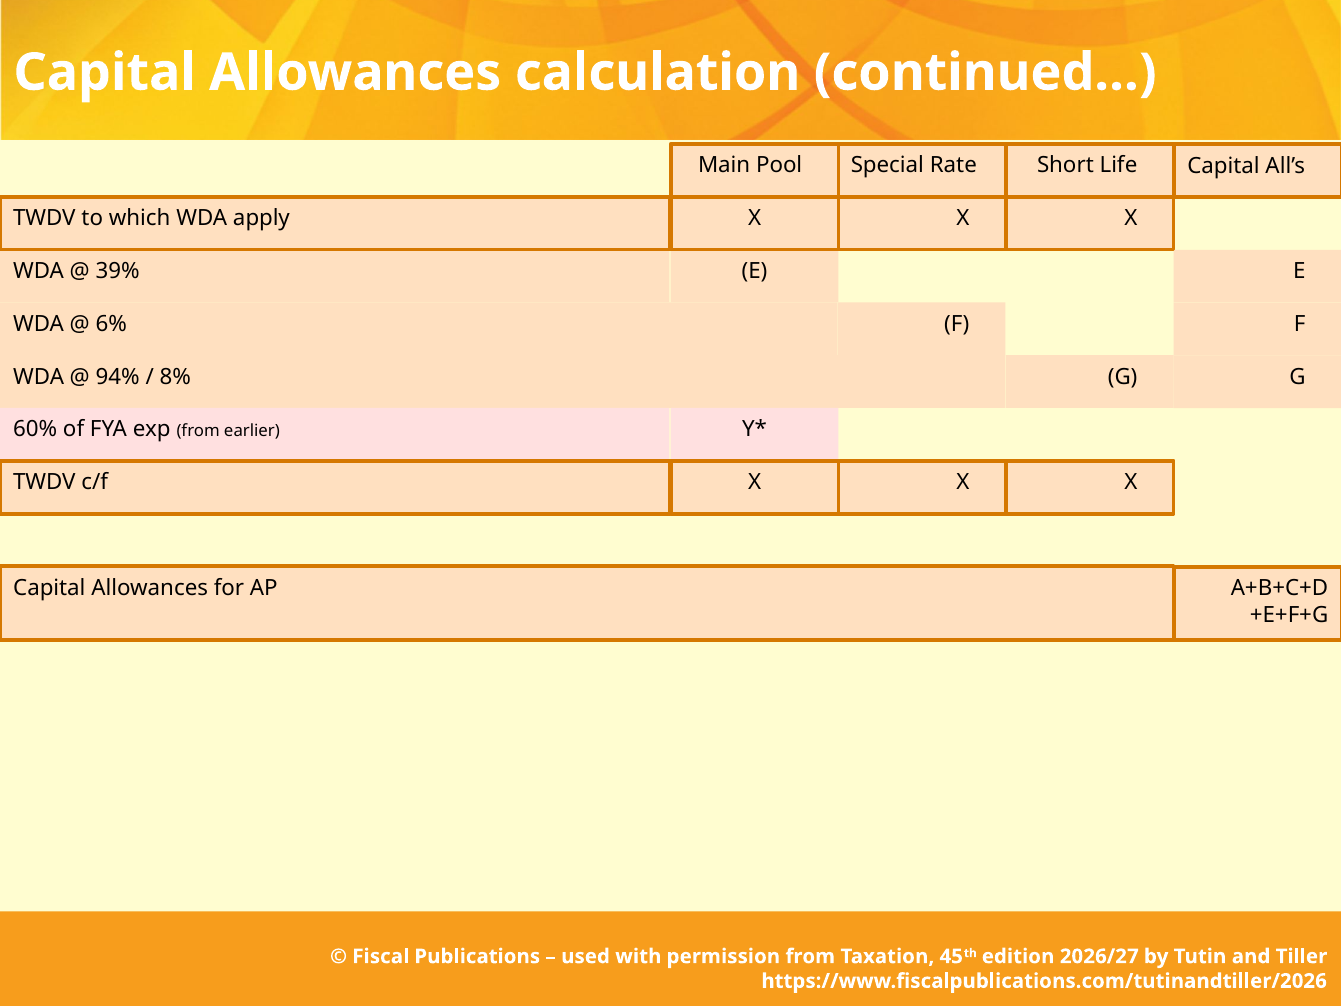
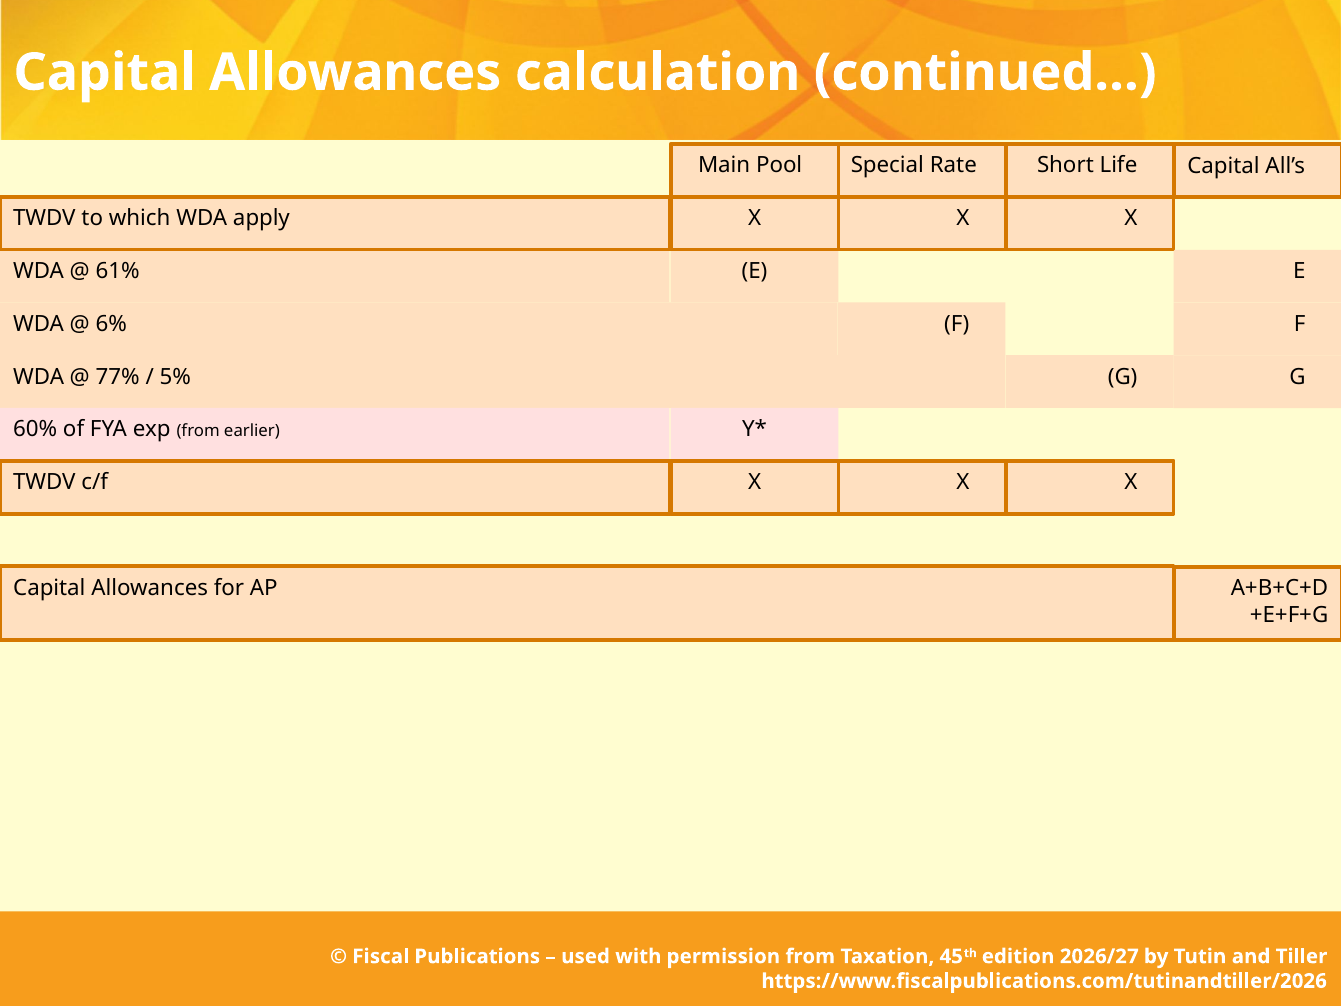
39%: 39% -> 61% (118, 271)
94%: 94% -> 77% (118, 377)
8%: 8% -> 5% (175, 377)
